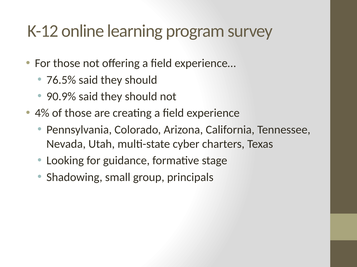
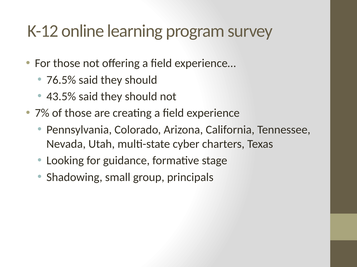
90.9%: 90.9% -> 43.5% (61, 97)
4%: 4% -> 7% (42, 113)
